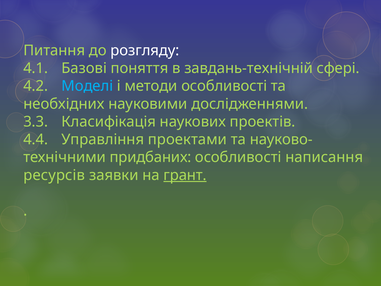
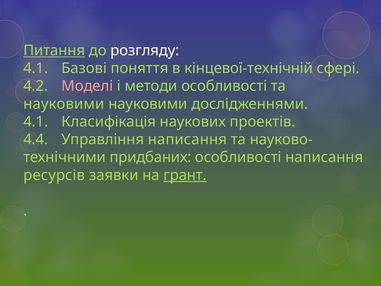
Питання underline: none -> present (54, 50)
завдань-технічній: завдань-технічній -> кінцевої-технічній (249, 68)
Моделі colour: light blue -> pink (87, 86)
необхідних: необхідних -> науковими (64, 104)
3.3: 3.3 -> 4.1 (36, 122)
Управління проектами: проектами -> написання (187, 139)
